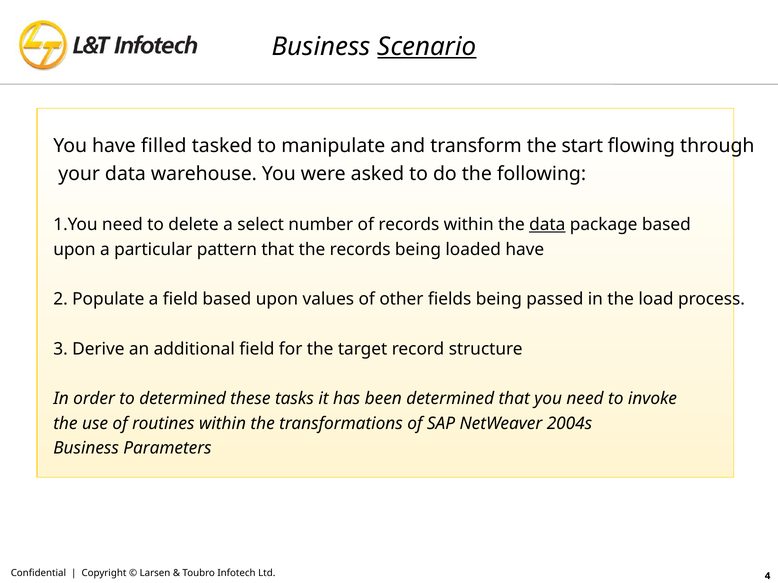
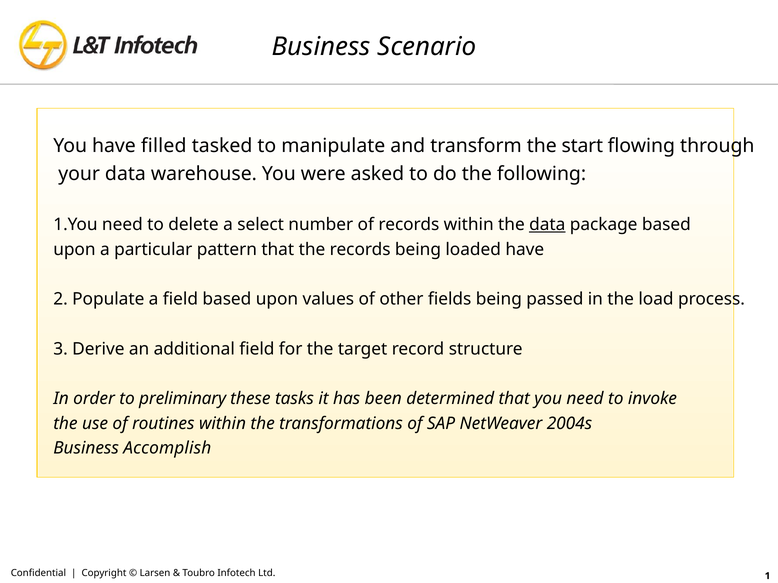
Scenario underline: present -> none (427, 47)
to determined: determined -> preliminary (183, 399)
Parameters: Parameters -> Accomplish (167, 449)
4: 4 -> 1 (768, 576)
